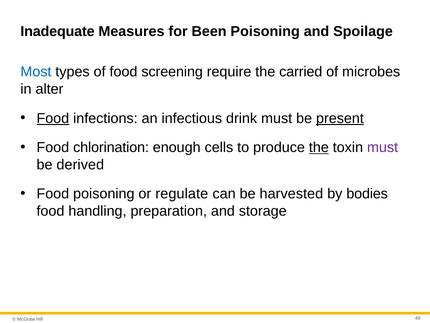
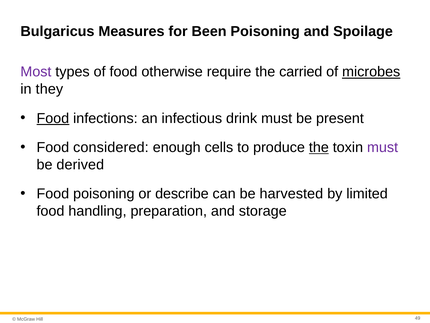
Inadequate: Inadequate -> Bulgaricus (57, 31)
Most colour: blue -> purple (36, 72)
screening: screening -> otherwise (172, 72)
microbes underline: none -> present (371, 72)
alter: alter -> they (49, 89)
present underline: present -> none (340, 118)
chlorination: chlorination -> considered (111, 147)
regulate: regulate -> describe (182, 194)
bodies: bodies -> limited (367, 194)
